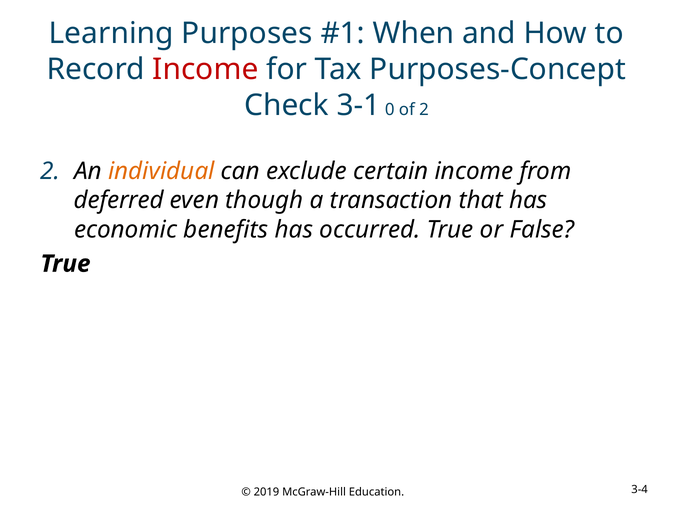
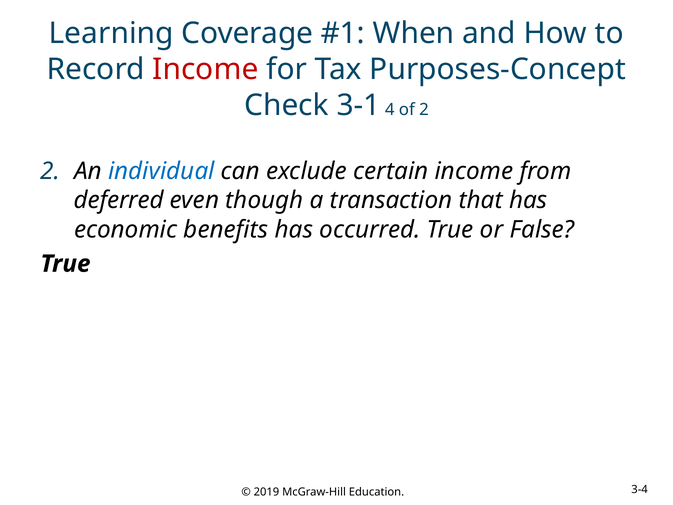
Purposes: Purposes -> Coverage (247, 34)
0: 0 -> 4 (390, 110)
individual colour: orange -> blue (161, 171)
